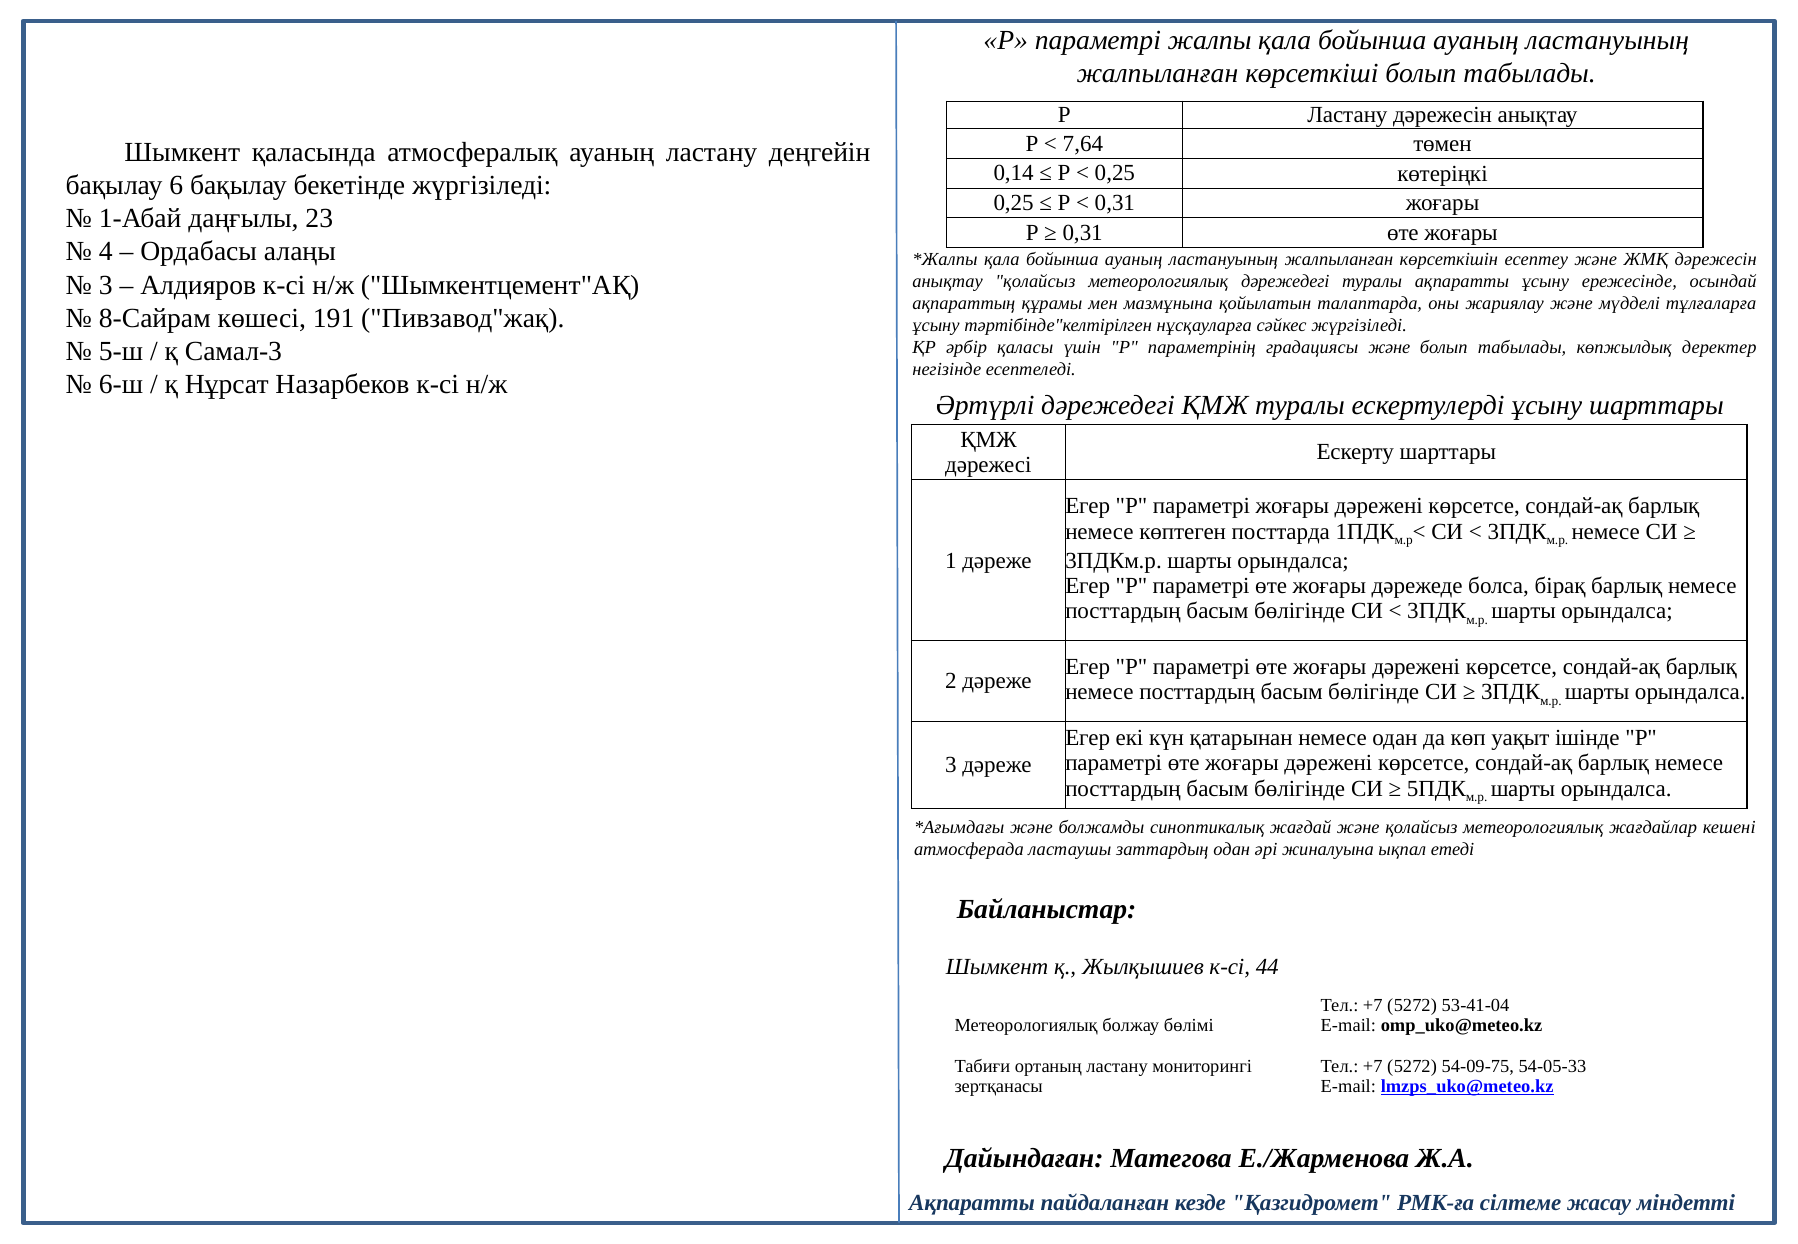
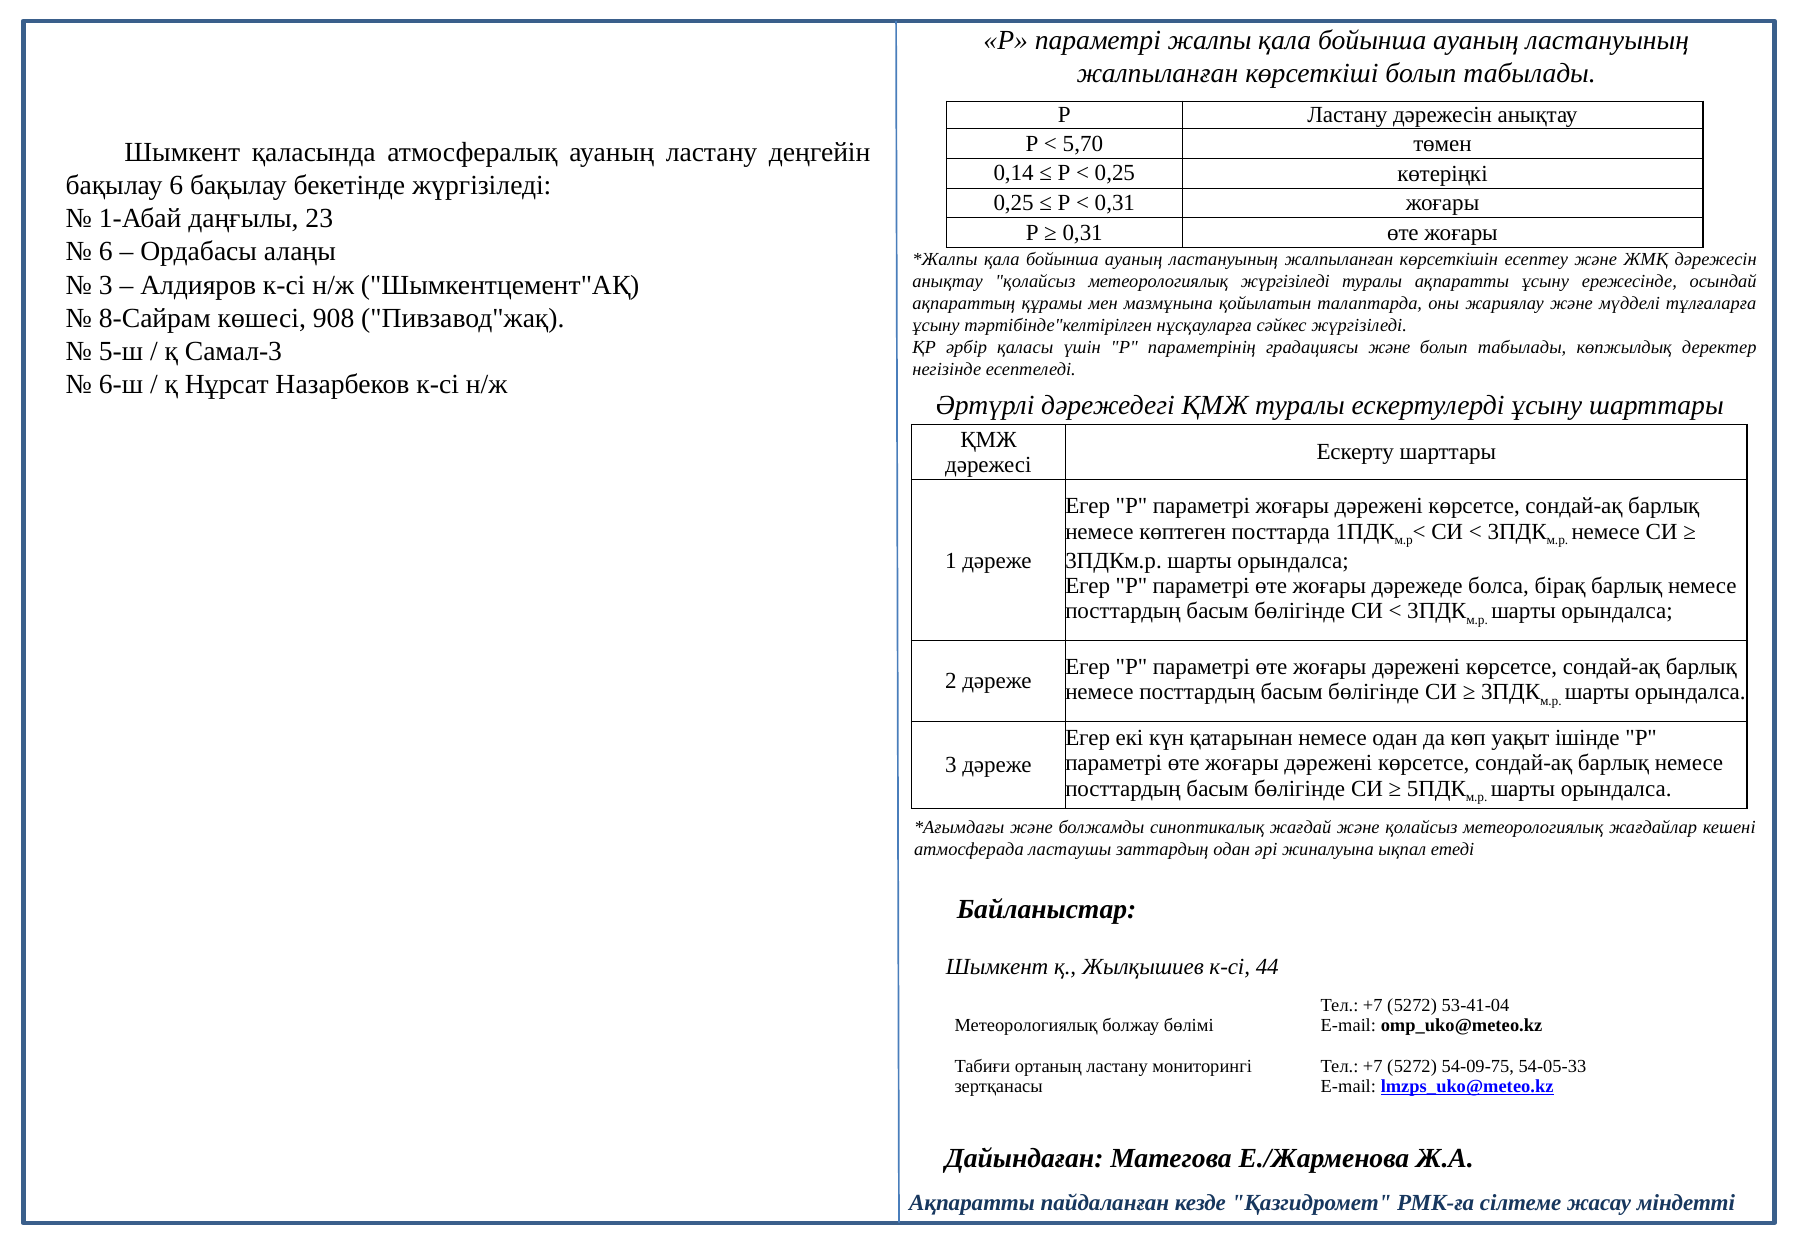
7,64: 7,64 -> 5,70 (1083, 144)
4: 4 -> 6 (106, 252)
метеорологиялық дәрежедегі: дәрежедегі -> жүргізіледі (1285, 282)
191: 191 -> 908 (334, 318)
